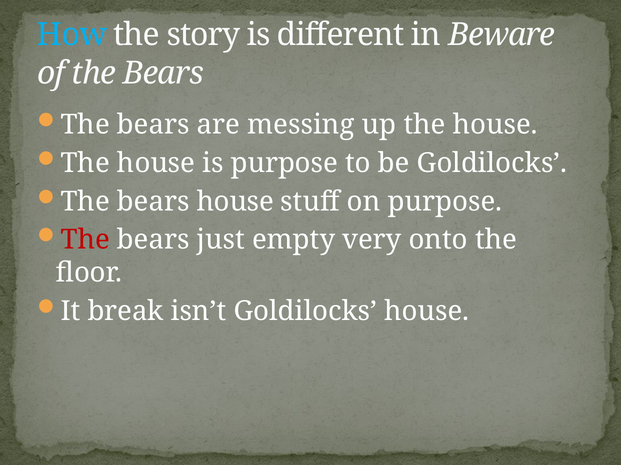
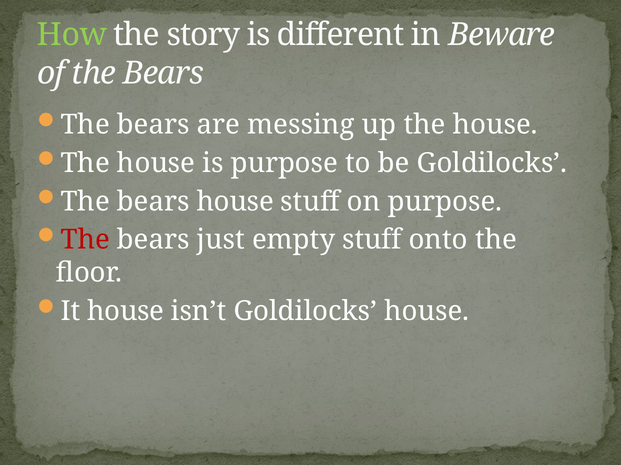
How colour: light blue -> light green (72, 35)
empty very: very -> stuff (372, 240)
It break: break -> house (126, 312)
